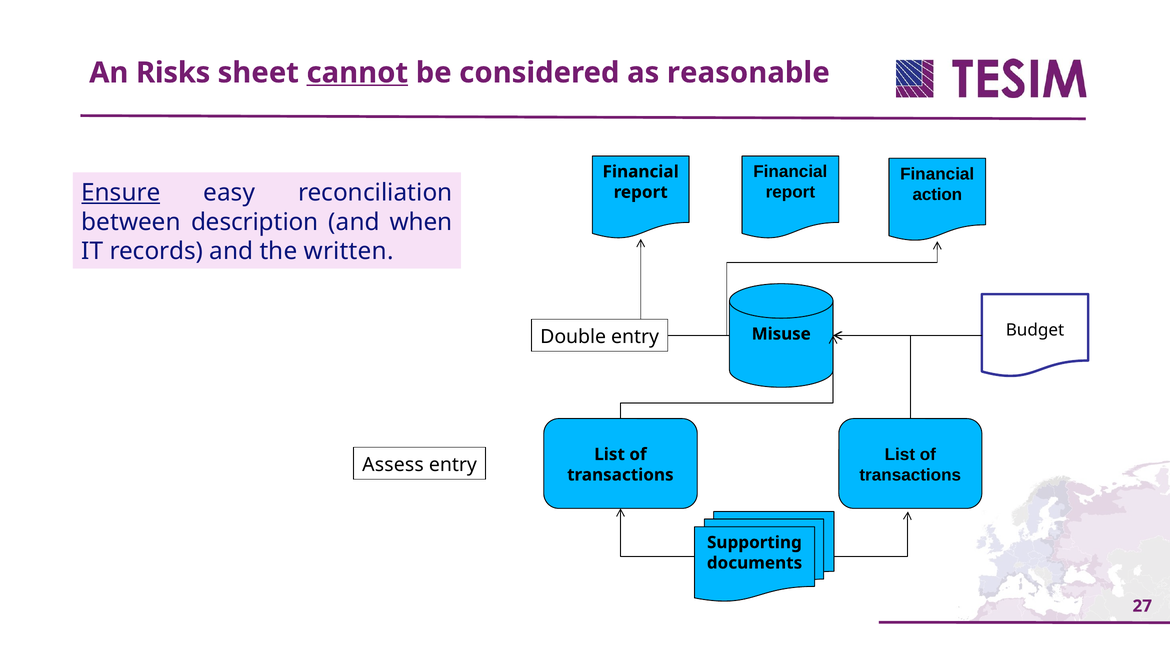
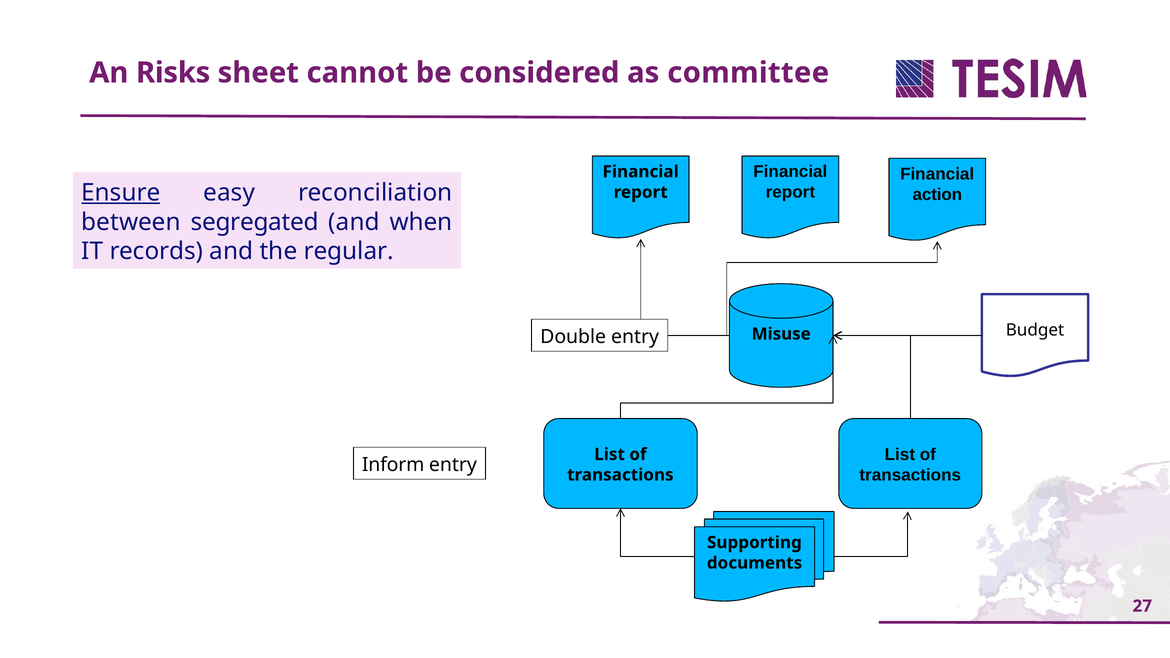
cannot underline: present -> none (357, 73)
reasonable: reasonable -> committee (748, 73)
description: description -> segregated (255, 222)
written: written -> regular (349, 251)
Assess: Assess -> Inform (393, 465)
